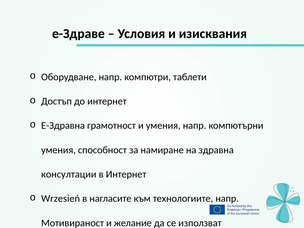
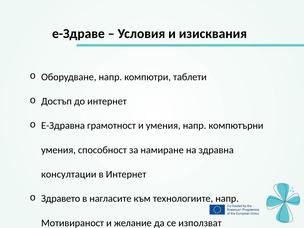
Wrzesień: Wrzesień -> Здравето (61, 199)
